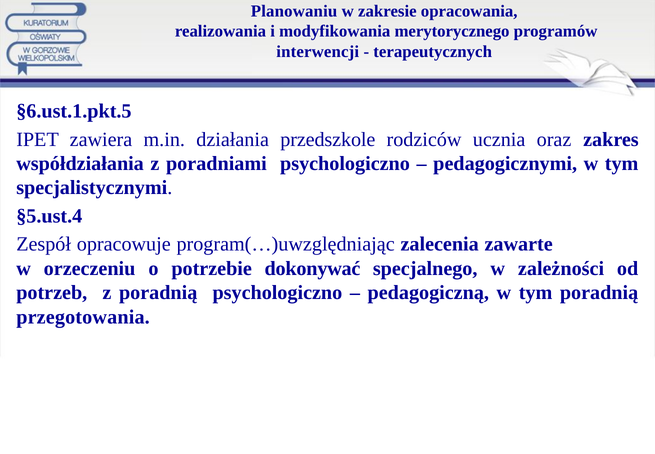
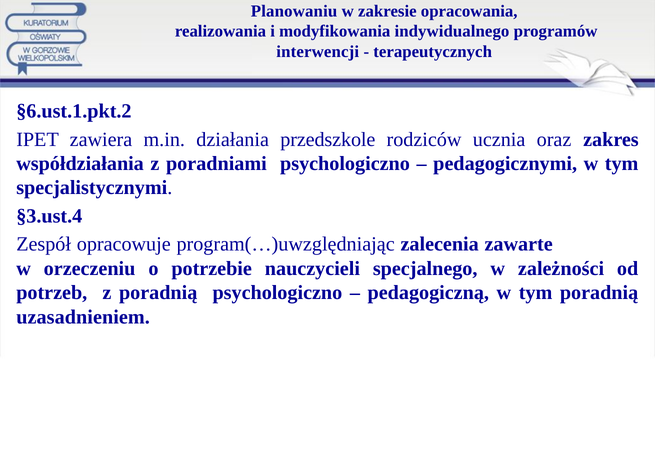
merytorycznego: merytorycznego -> indywidualnego (452, 31)
§6.ust.1.pkt.5: §6.ust.1.pkt.5 -> §6.ust.1.pkt.2 (74, 111)
§5.ust.4: §5.ust.4 -> §3.ust.4 (49, 216)
dokonywać: dokonywać -> nauczycieli (312, 268)
przegotowania: przegotowania -> uzasadnieniem (83, 317)
